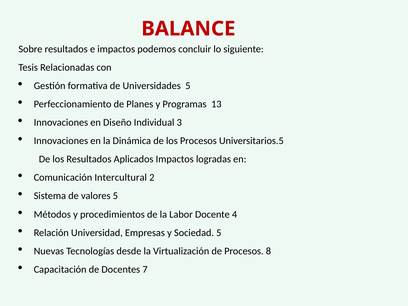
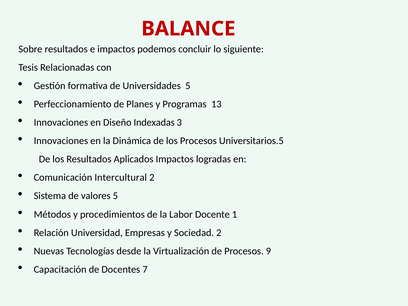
Individual: Individual -> Indexadas (154, 123)
4: 4 -> 1 (235, 214)
Sociedad 5: 5 -> 2 (219, 233)
8: 8 -> 9 (268, 251)
